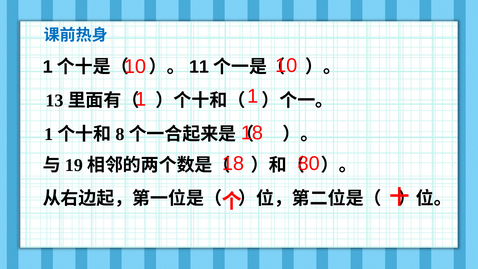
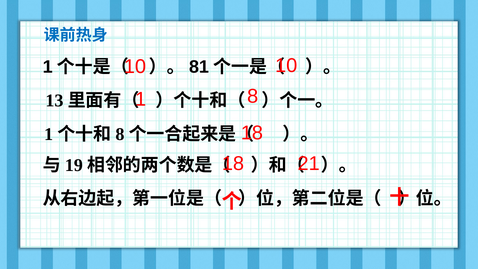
11: 11 -> 81 (199, 67)
1 1: 1 -> 8 (253, 96)
80: 80 -> 21 (309, 164)
